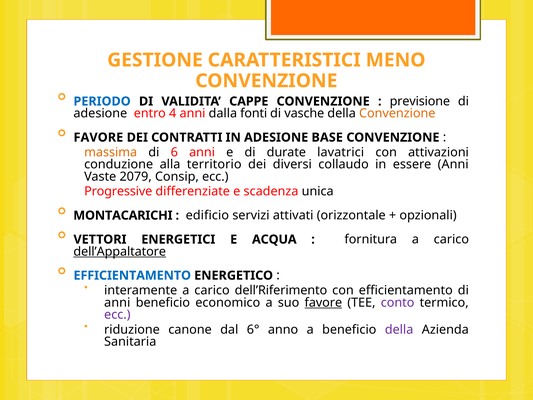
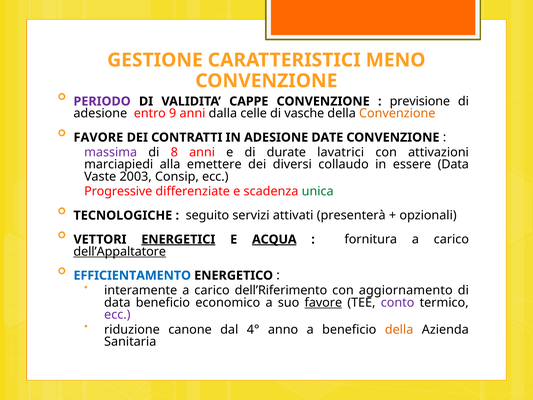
PERIODO colour: blue -> purple (102, 101)
4: 4 -> 9 (173, 113)
fonti: fonti -> celle (254, 113)
BASE: BASE -> DATE (327, 137)
massima colour: orange -> purple (111, 152)
6: 6 -> 8 (174, 152)
conduzione: conduzione -> marciapiedi (119, 164)
territorio: territorio -> emettere (214, 164)
essere Anni: Anni -> Data (453, 164)
2079: 2079 -> 2003 (136, 176)
unica colour: black -> green (318, 191)
MONTACARICHI: MONTACARICHI -> TECNOLOGICHE (123, 215)
edificio: edificio -> seguito (207, 215)
orizzontale: orizzontale -> presenterà (351, 215)
ENERGETICI underline: none -> present (178, 239)
ACQUA underline: none -> present (274, 239)
con efficientamento: efficientamento -> aggiornamento (406, 290)
anni: anni -> data (117, 302)
6°: 6° -> 4° (253, 329)
della colour: purple -> orange (399, 329)
